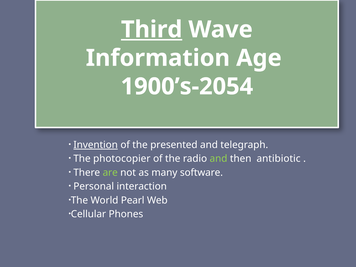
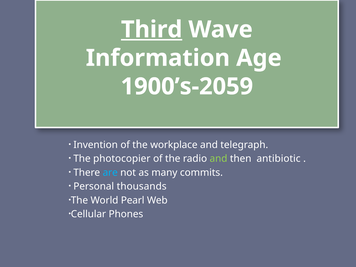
1900’s-2054: 1900’s-2054 -> 1900’s-2059 (187, 86)
Invention underline: present -> none (96, 145)
presented: presented -> workplace (174, 145)
are colour: light green -> light blue (110, 173)
software: software -> commits (201, 173)
interaction: interaction -> thousands (142, 186)
